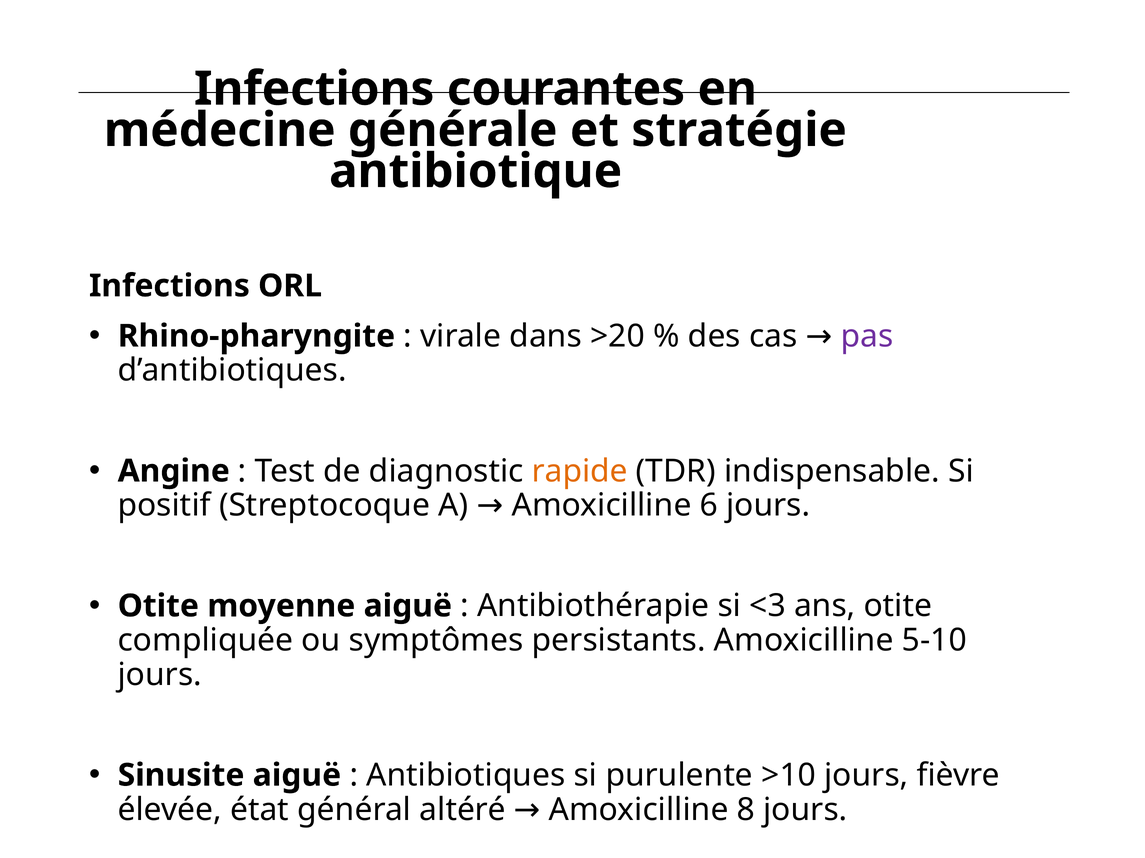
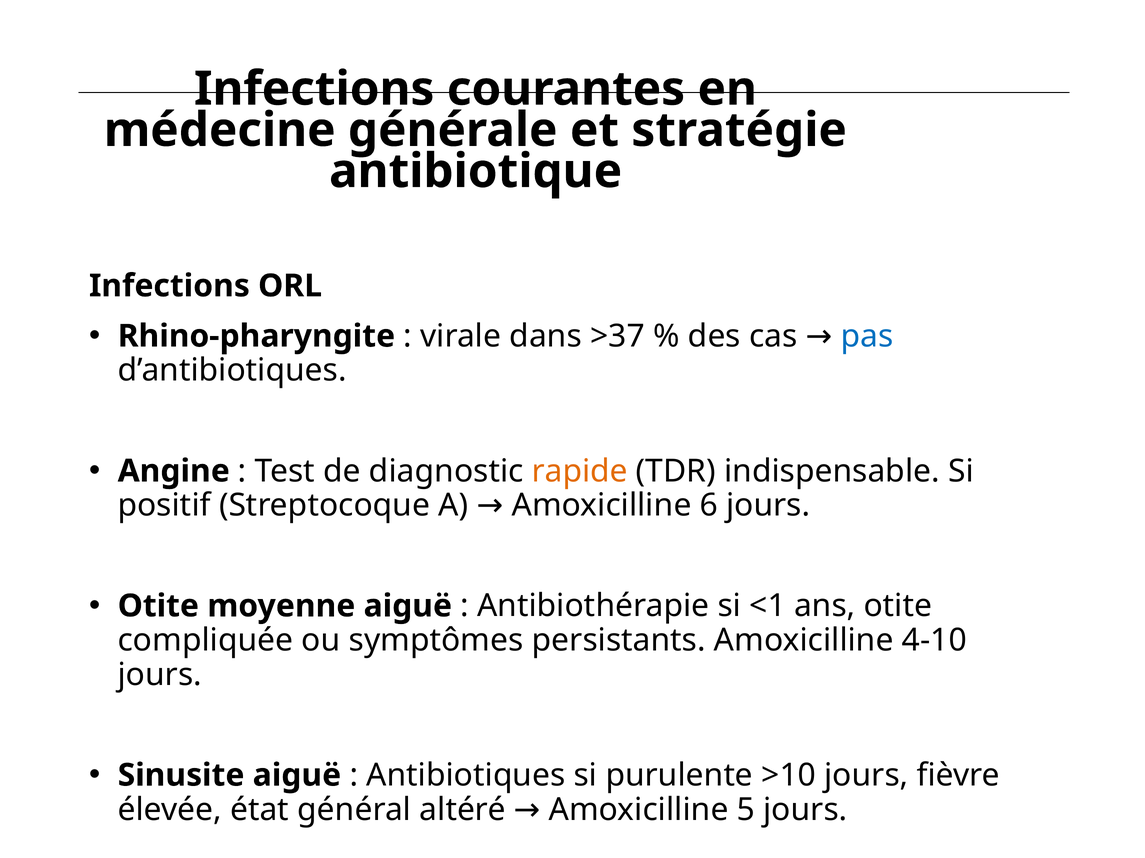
>20: >20 -> >37 (617, 336)
pas colour: purple -> blue (867, 336)
<3: <3 -> <1 (768, 606)
5-10: 5-10 -> 4-10 (934, 641)
8: 8 -> 5 (746, 810)
